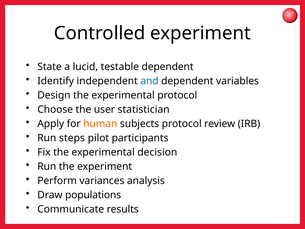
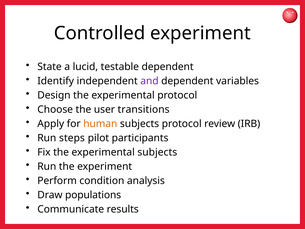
and colour: blue -> purple (149, 81)
statistician: statistician -> transitions (144, 109)
experimental decision: decision -> subjects (157, 152)
variances: variances -> condition (102, 181)
